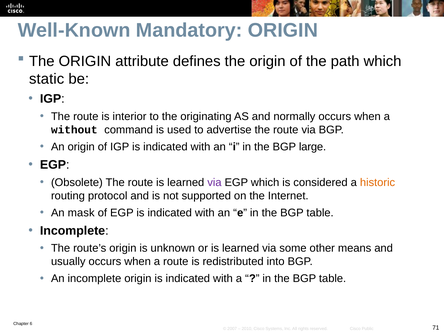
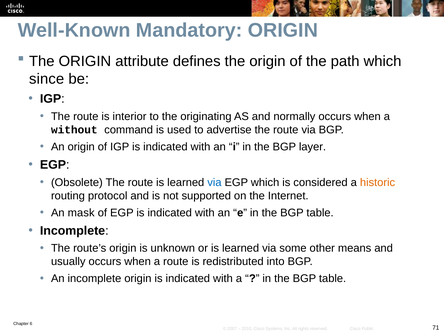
static: static -> since (47, 79)
large: large -> layer (312, 147)
via colour: purple -> blue (214, 182)
